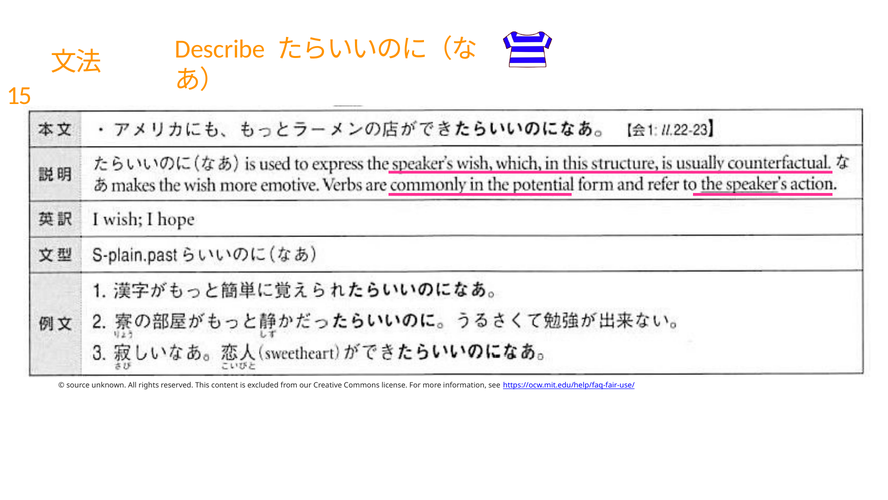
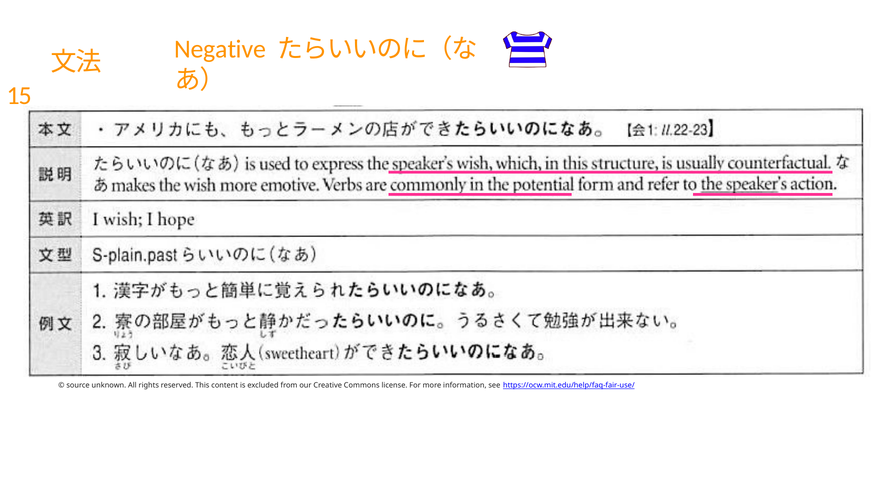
Describe: Describe -> Negative (220, 49)
